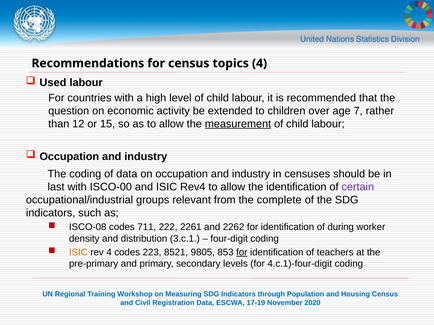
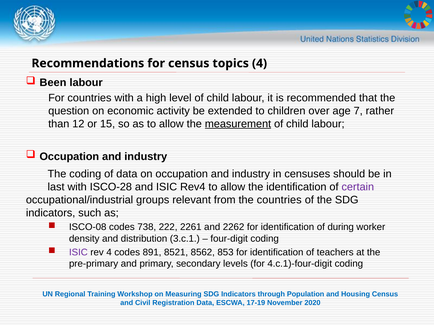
Used: Used -> Been (53, 83)
ISCO-00: ISCO-00 -> ISCO-28 (111, 187)
the complete: complete -> countries (279, 200)
711: 711 -> 738 (147, 228)
ISIC colour: orange -> purple (78, 253)
223: 223 -> 891 (152, 253)
9805: 9805 -> 8562 (203, 253)
for underline: present -> none (242, 253)
